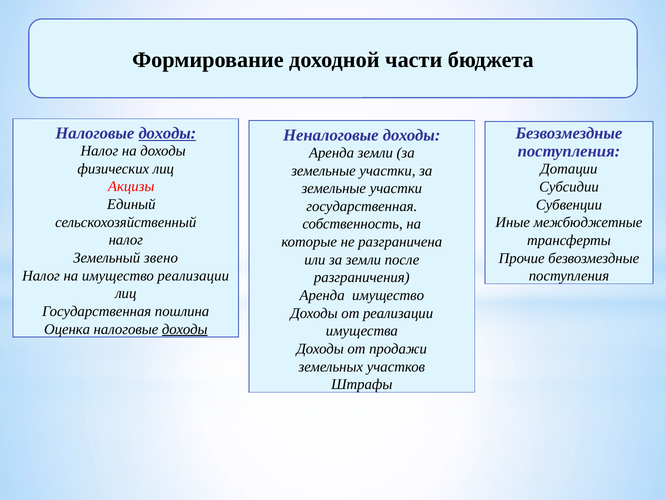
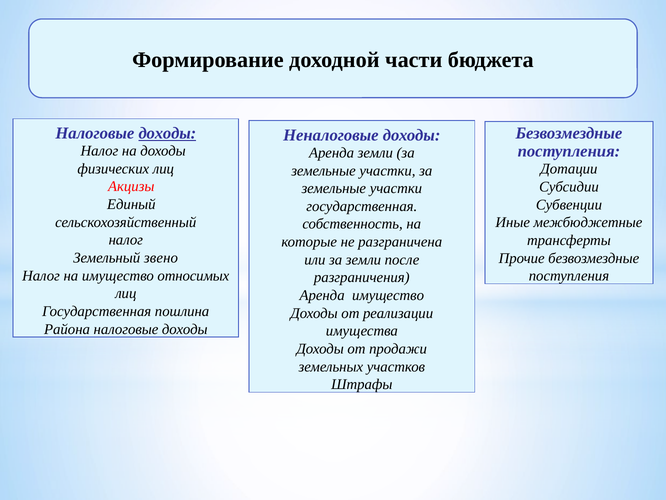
имущество реализации: реализации -> относимых (193, 275)
Оценка: Оценка -> Района (67, 329)
доходы underline: present -> none (185, 329)
